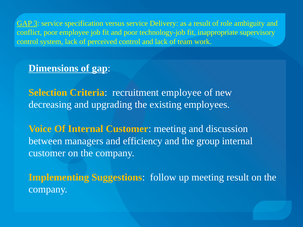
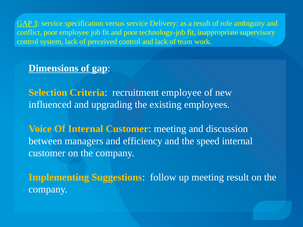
decreasing: decreasing -> influenced (50, 105)
group: group -> speed (208, 141)
